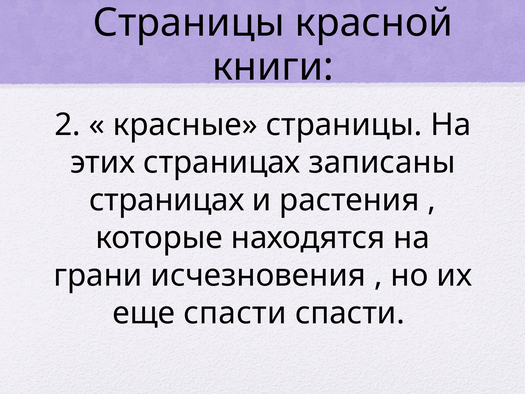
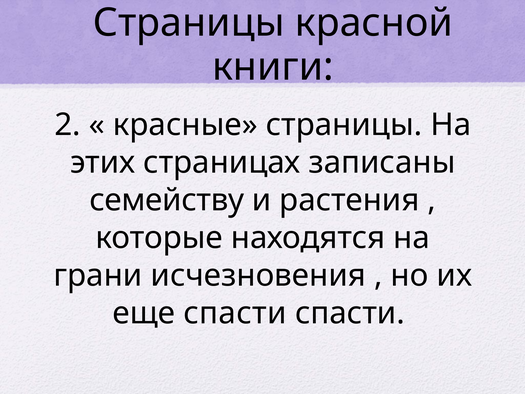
страницах: страницах -> семейству (167, 200)
